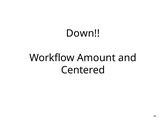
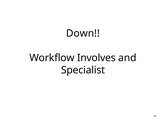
Amount: Amount -> Involves (96, 58)
Centered: Centered -> Specialist (83, 70)
